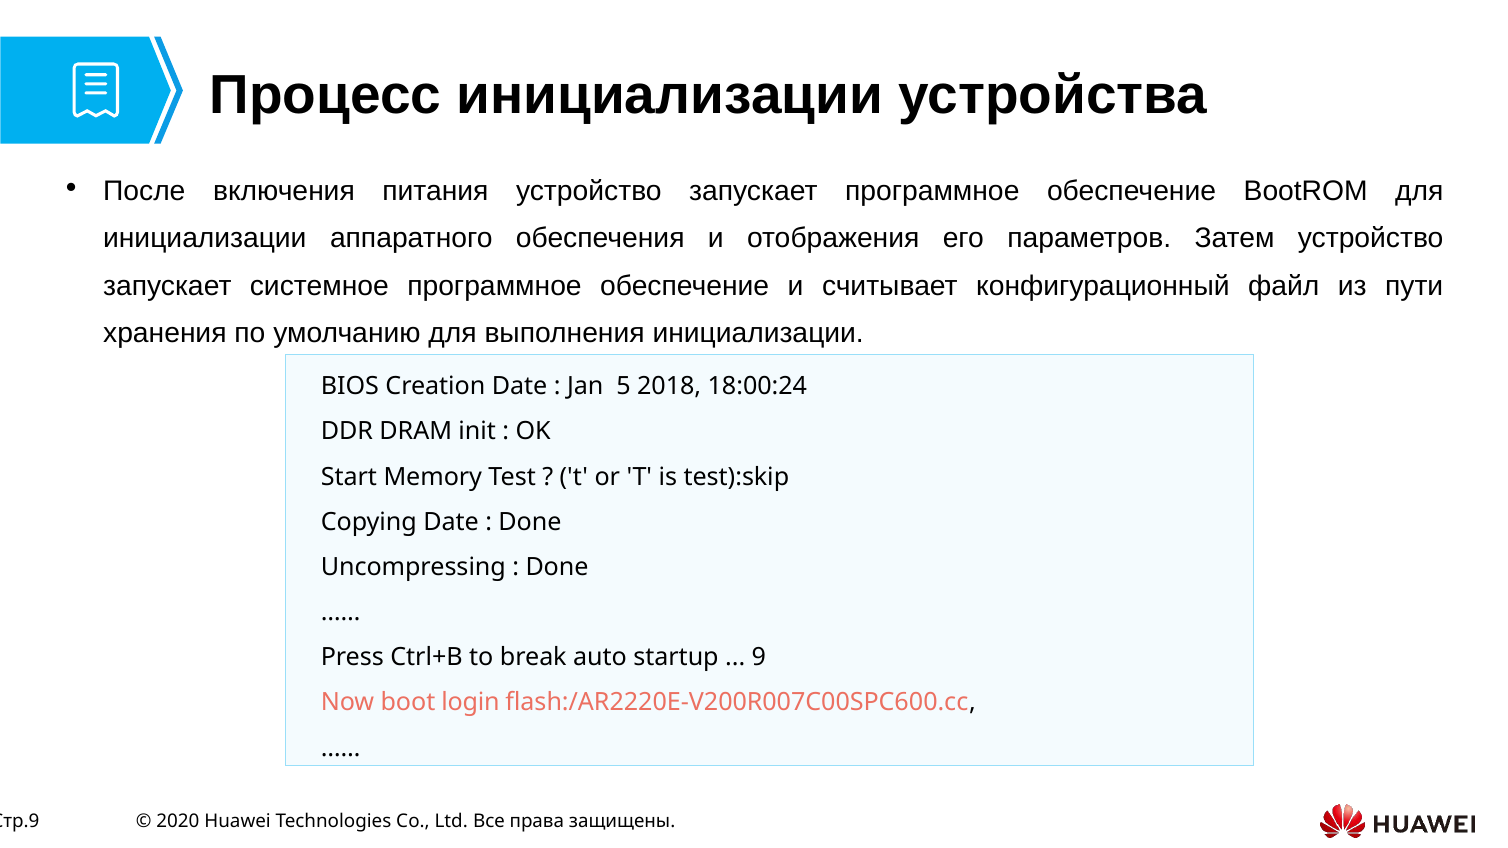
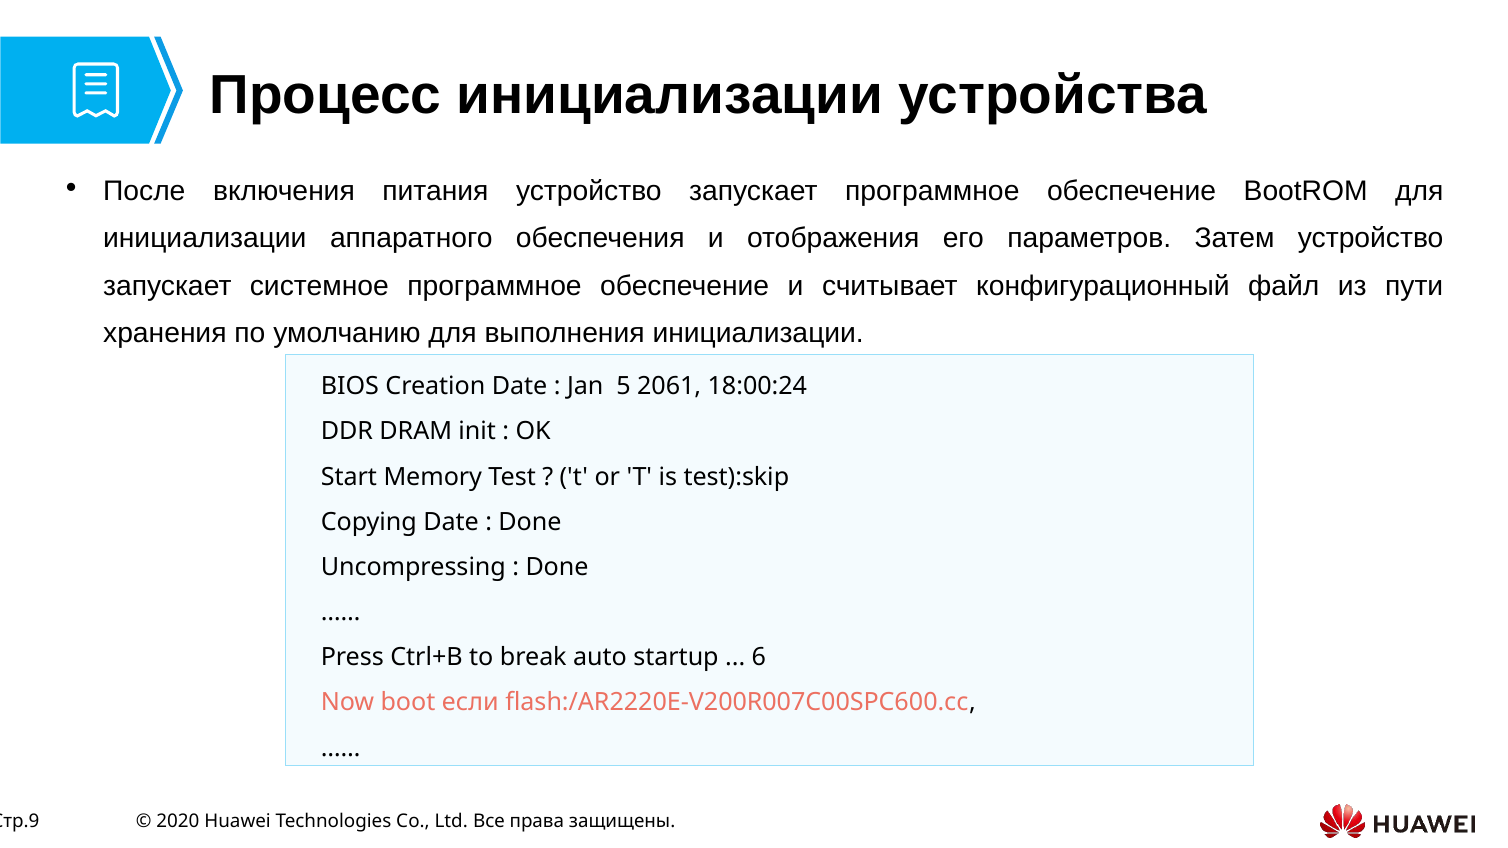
2018: 2018 -> 2061 (669, 387)
9: 9 -> 6 (759, 658)
login: login -> если (470, 703)
